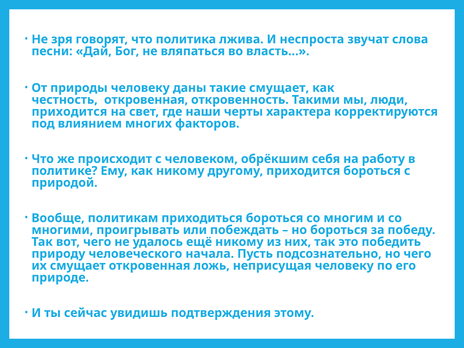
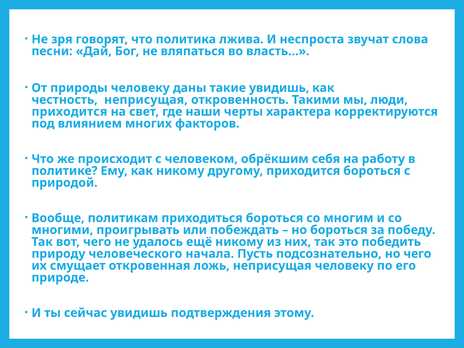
такие смущает: смущает -> увидишь (279, 88)
честность откровенная: откровенная -> неприсущая (146, 100)
